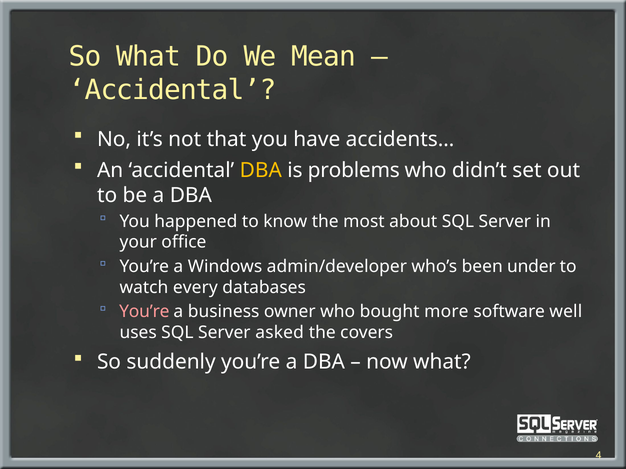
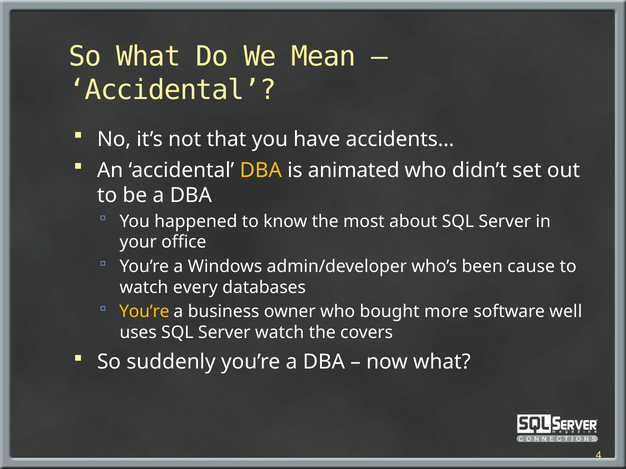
problems: problems -> animated (354, 170)
under: under -> cause (531, 267)
You’re colour: pink -> yellow (144, 312)
Server asked: asked -> watch (280, 333)
